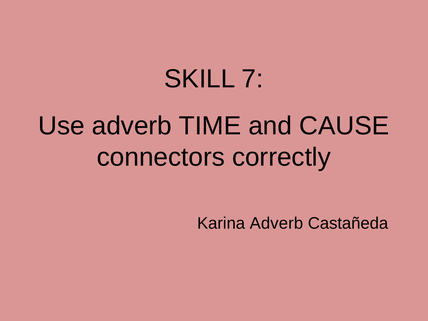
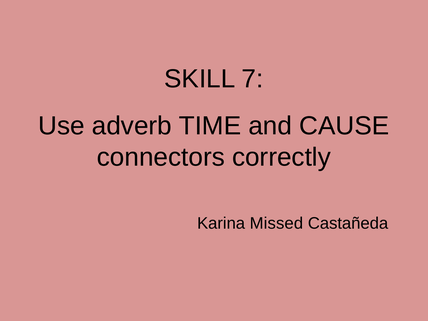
Karina Adverb: Adverb -> Missed (276, 223)
